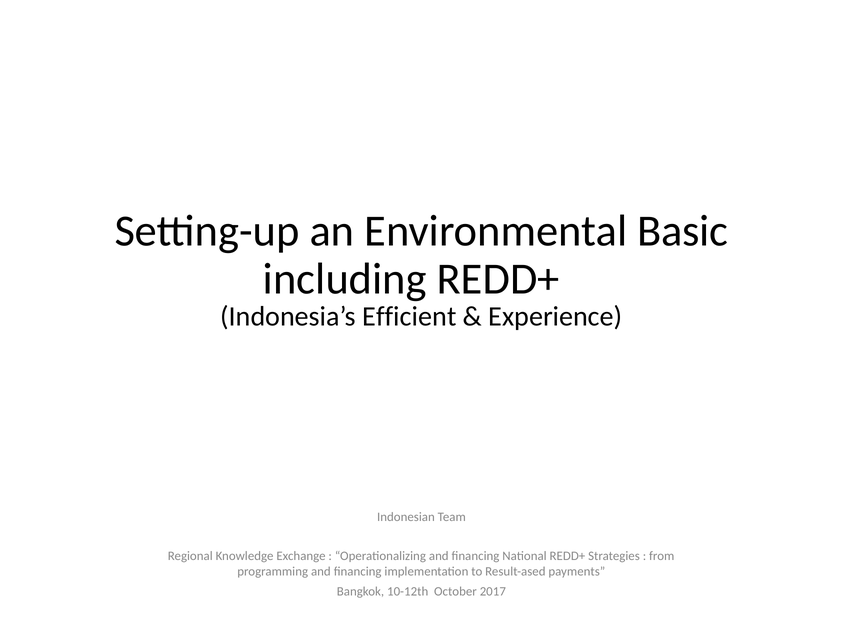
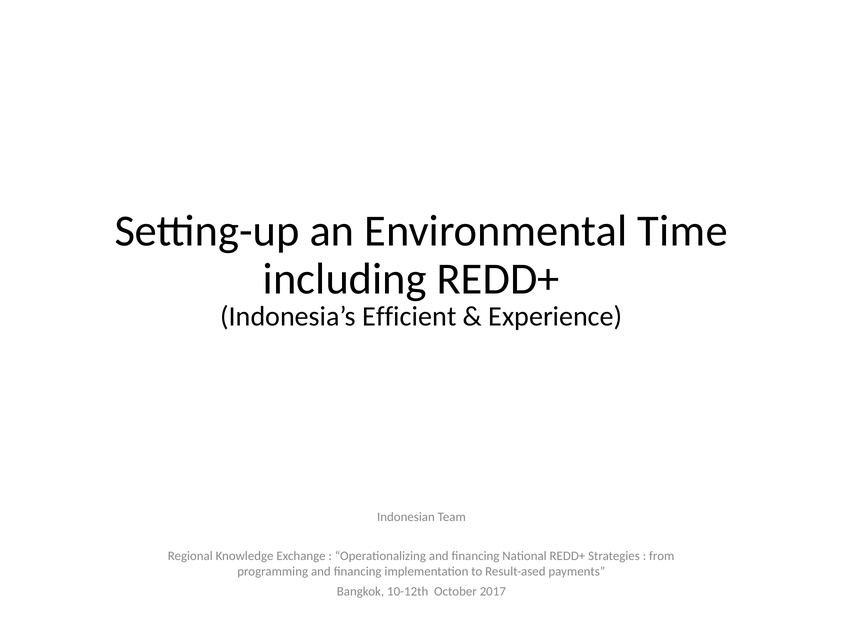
Basic: Basic -> Time (682, 231)
